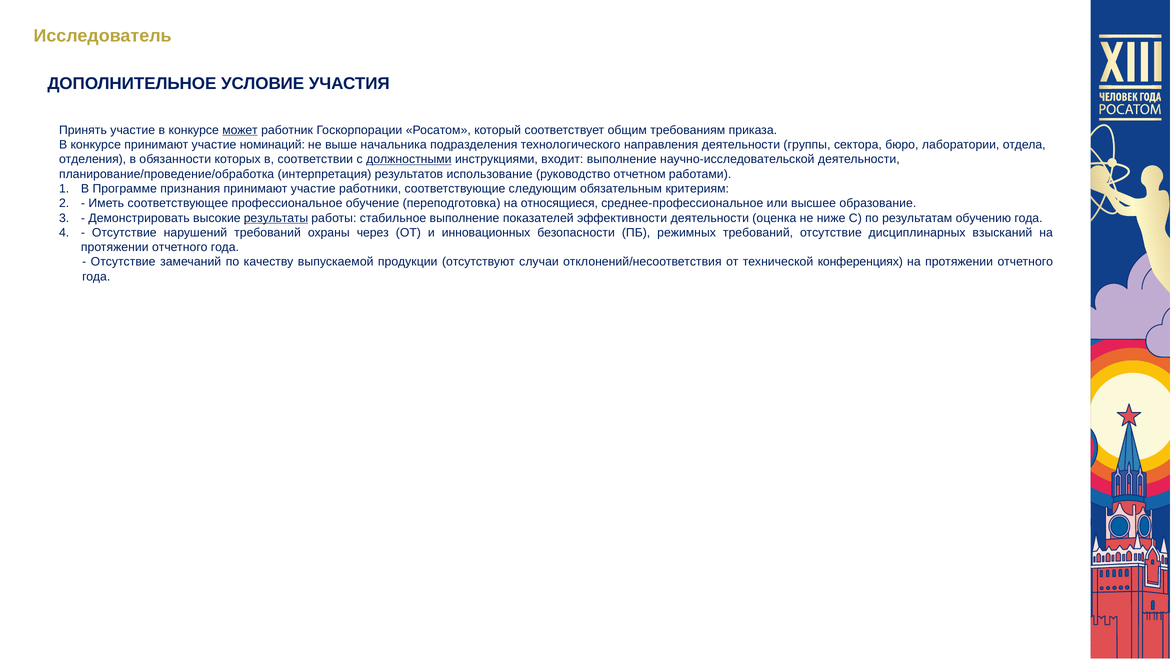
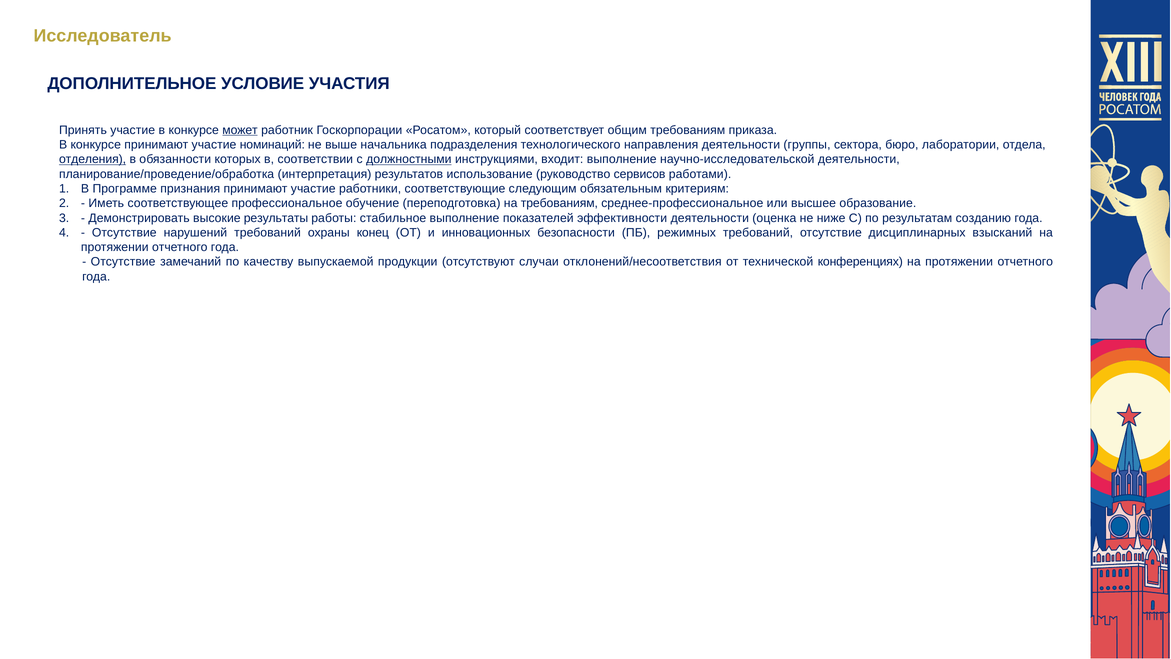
отделения underline: none -> present (93, 159)
отчетном: отчетном -> сервисов (640, 174)
на относящиеся: относящиеся -> требованиям (559, 203)
результаты underline: present -> none (276, 218)
обучению: обучению -> созданию (983, 218)
через: через -> конец (373, 233)
